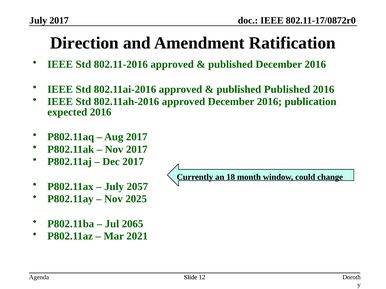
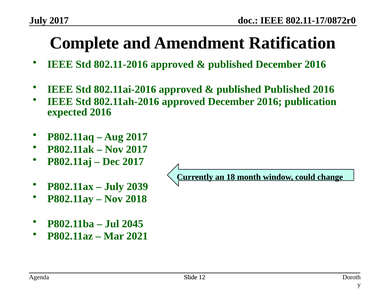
Direction: Direction -> Complete (84, 43)
2057: 2057 -> 2039 (137, 187)
2025: 2025 -> 2018 (136, 199)
2065: 2065 -> 2045 (133, 224)
